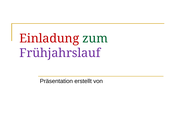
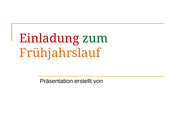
Frühjahrslauf colour: purple -> orange (60, 53)
